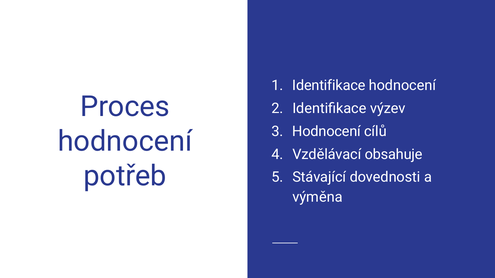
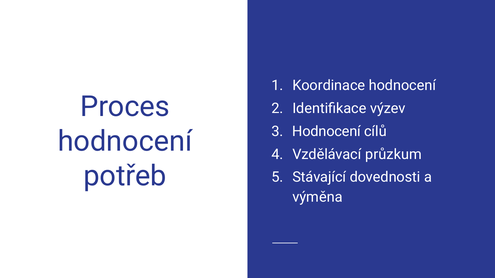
Identifikace: Identifikace -> Koordinace (329, 86)
obsahuje: obsahuje -> průzkum (394, 155)
